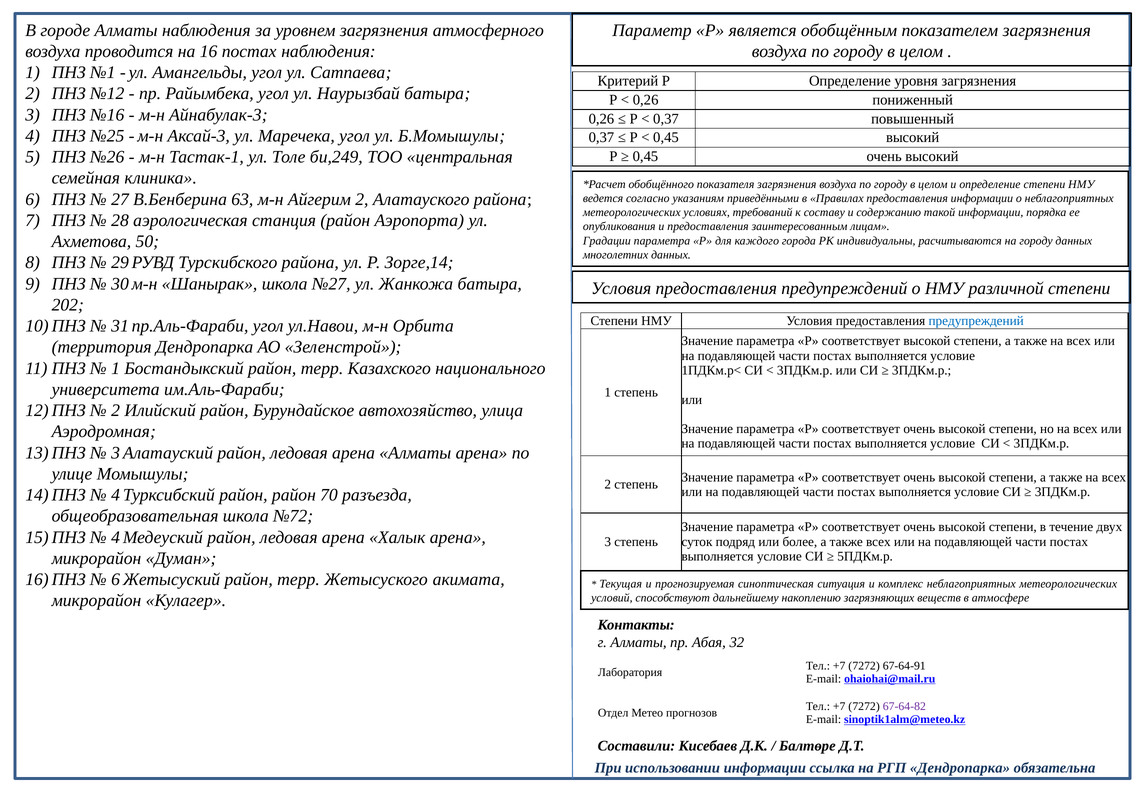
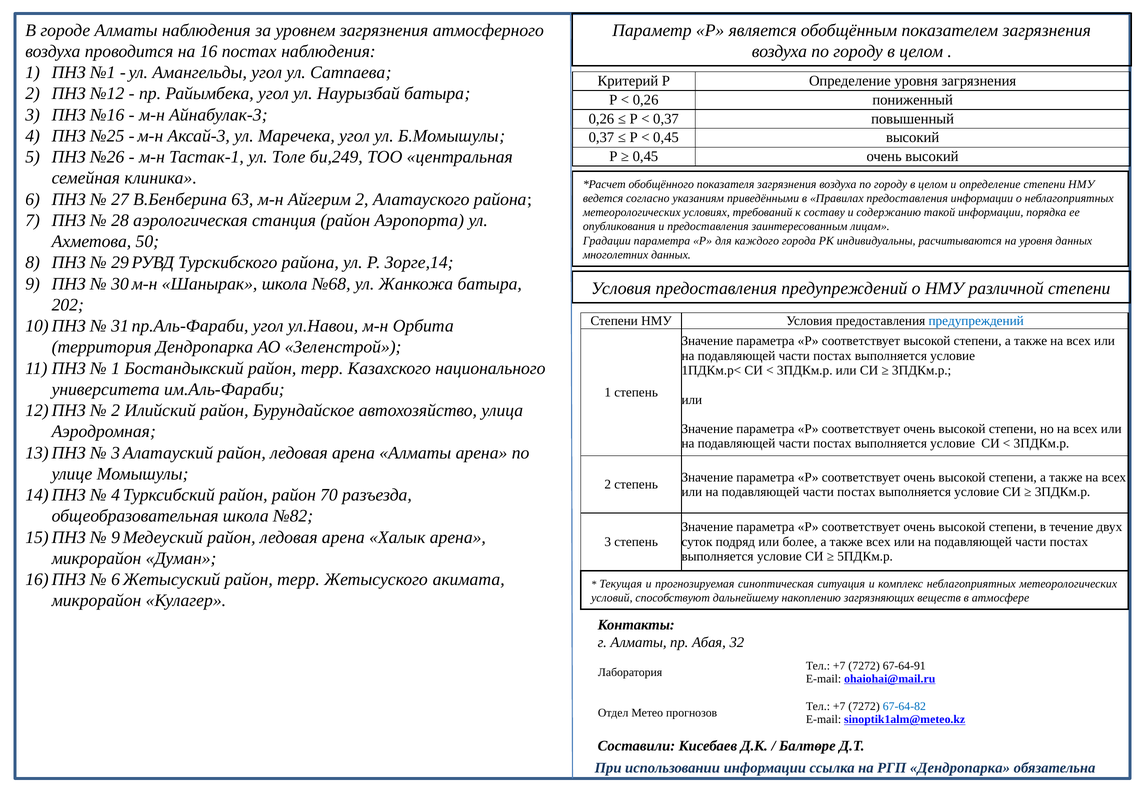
на городу: городу -> уровня (1036, 241)
№27: №27 -> №68 (331, 284)
№72: №72 -> №82 (293, 517)
4: 4 -> 9 (116, 538)
67-64-82 colour: purple -> blue (904, 707)
